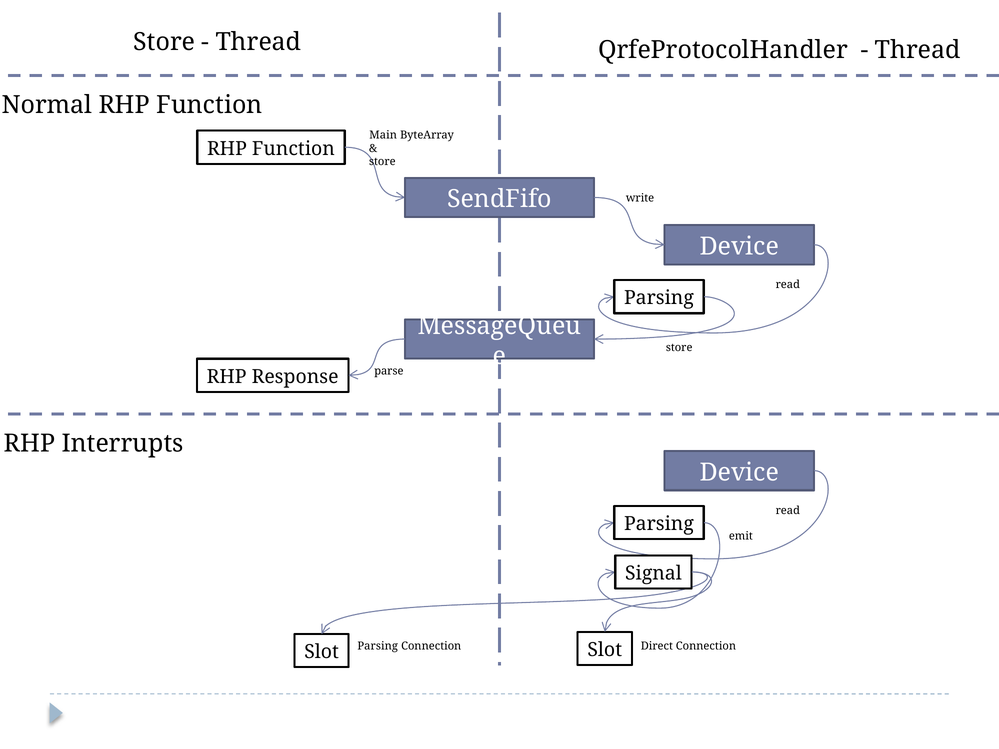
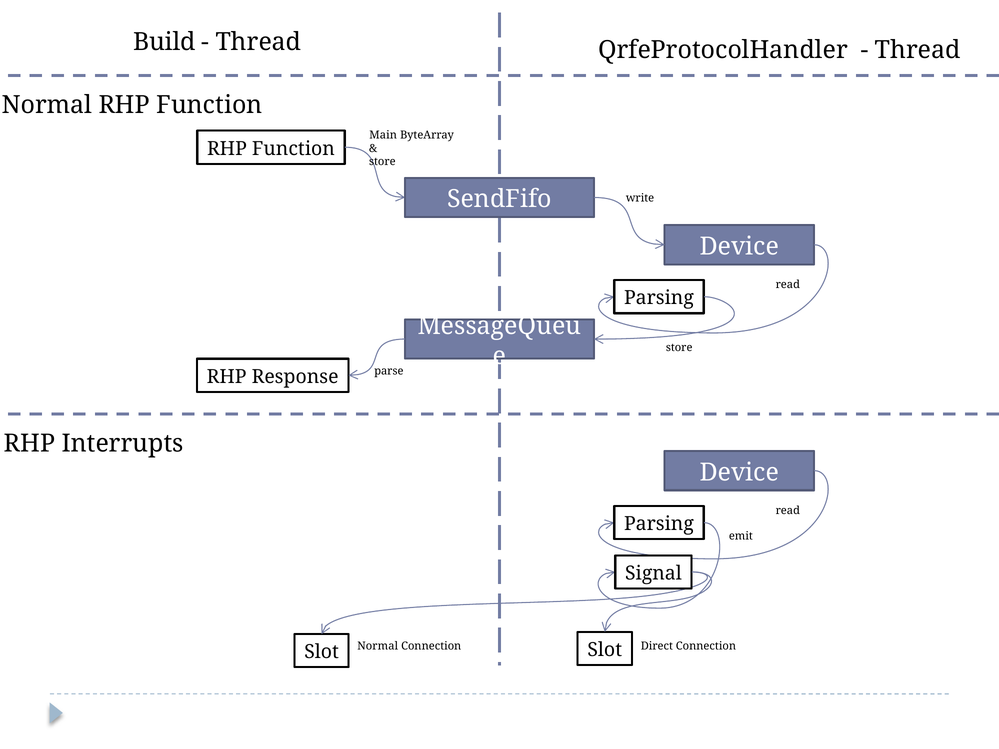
Store: Store -> Build (164, 42)
Slot Parsing: Parsing -> Normal (378, 647)
